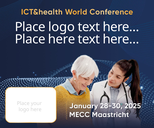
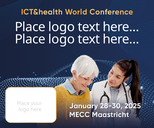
here: here -> logo (62, 39)
